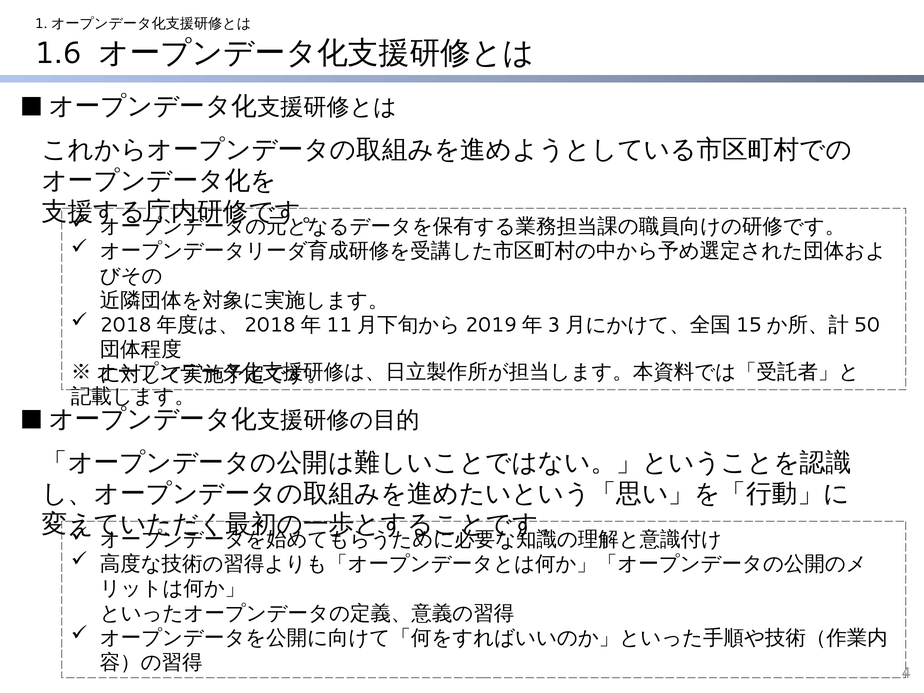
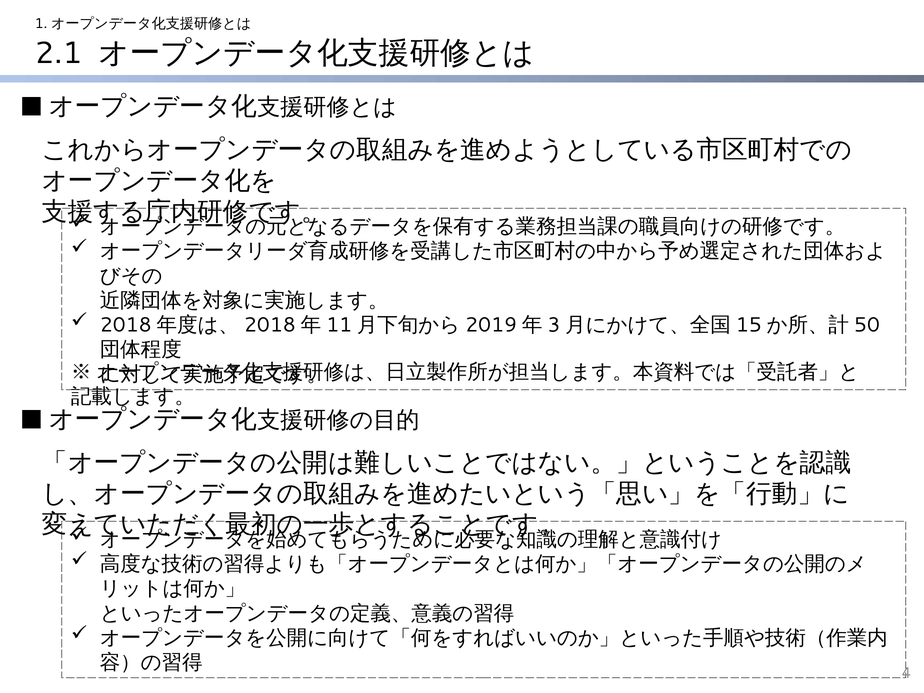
1.6: 1.6 -> 2.1 (58, 53)
